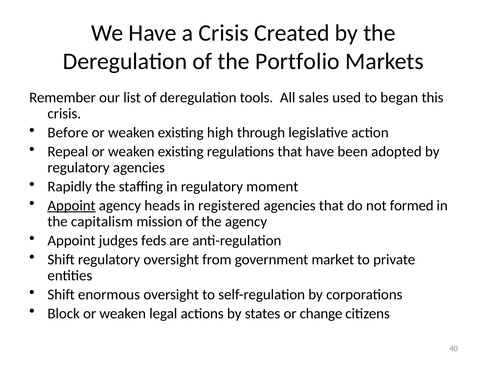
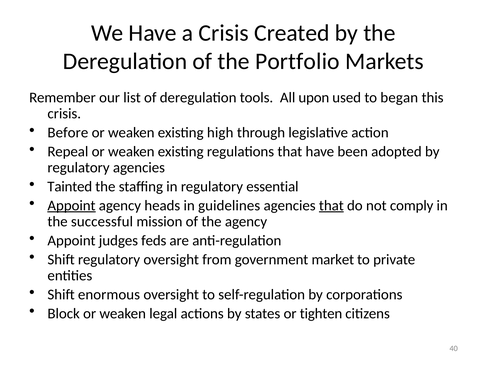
sales: sales -> upon (314, 98)
Rapidly: Rapidly -> Tainted (70, 187)
moment: moment -> essential (272, 187)
registered: registered -> guidelines (229, 206)
that underline: none -> present (331, 206)
formed: formed -> comply (412, 206)
capitalism: capitalism -> successful (102, 222)
change: change -> tighten (321, 314)
